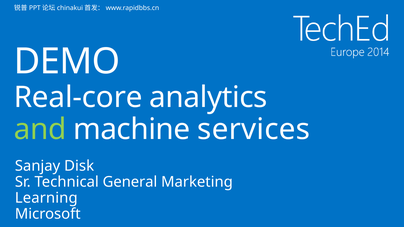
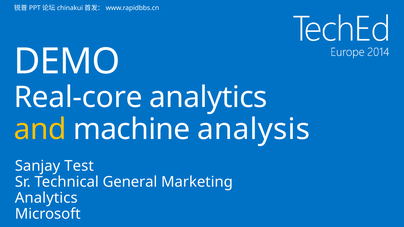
and colour: light green -> yellow (40, 129)
services: services -> analysis (254, 129)
Disk: Disk -> Test (79, 166)
Learning: Learning -> Analytics (46, 198)
